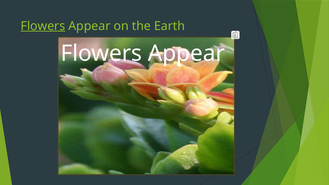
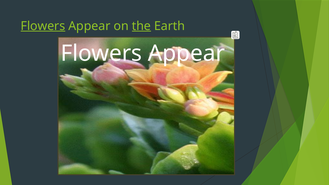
the underline: none -> present (141, 26)
